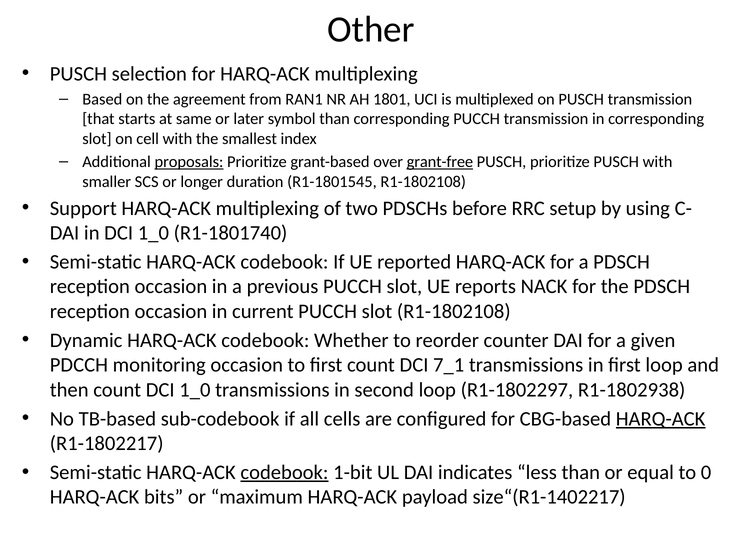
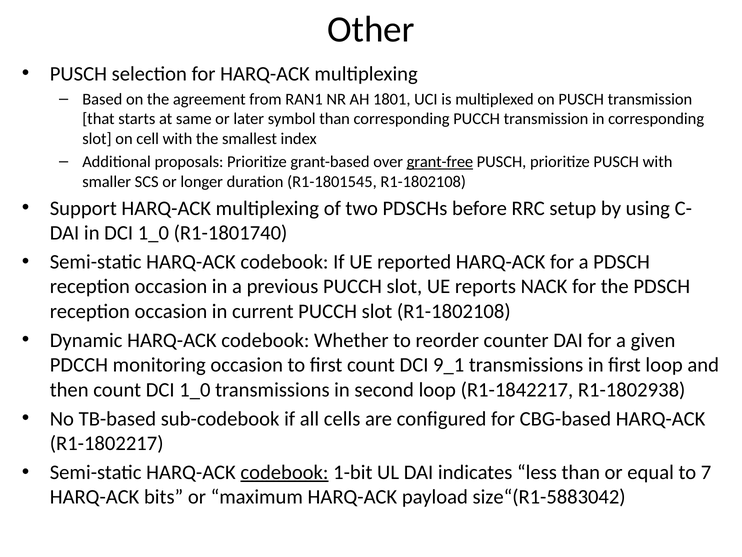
proposals underline: present -> none (189, 162)
7_1: 7_1 -> 9_1 (449, 365)
R1-1802297: R1-1802297 -> R1-1842217 (517, 390)
HARQ-ACK underline: present -> none (661, 418)
0: 0 -> 7 (706, 472)
size“(R1-1402217: size“(R1-1402217 -> size“(R1-5883042 (549, 497)
